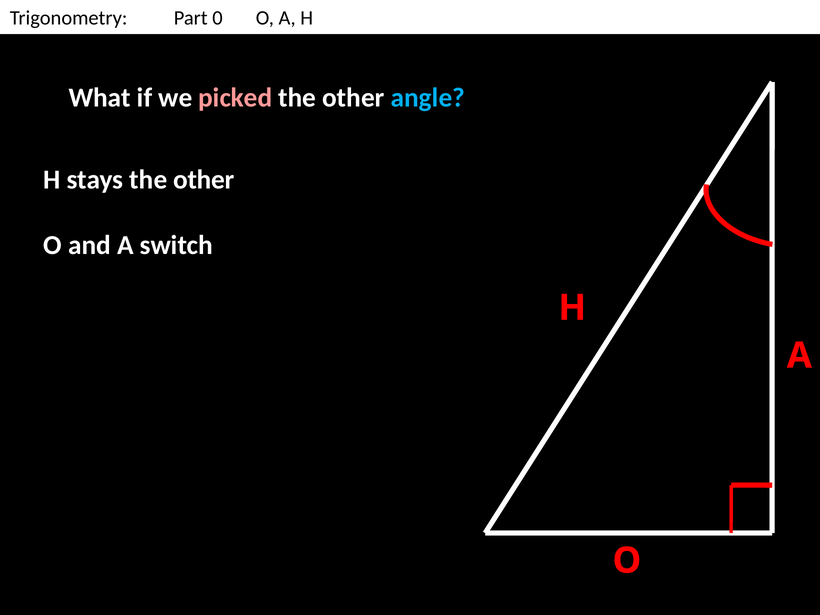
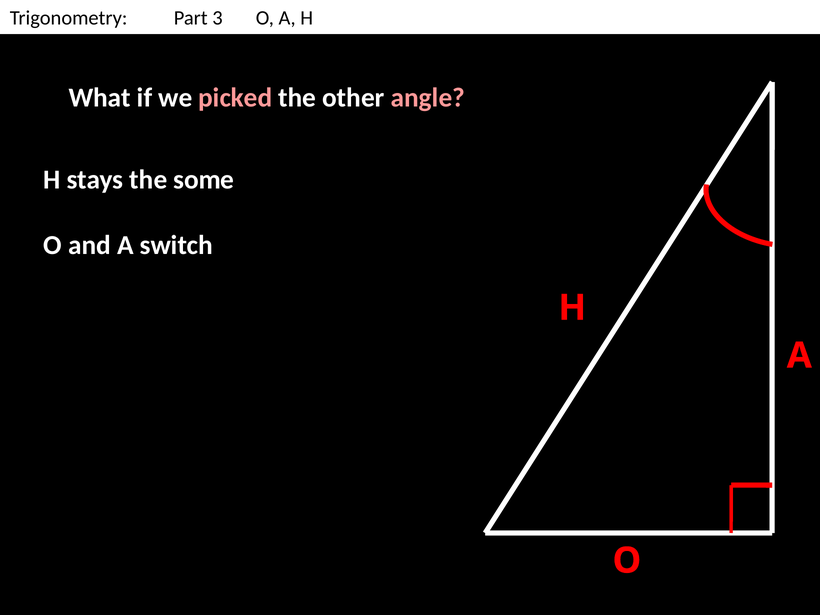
0: 0 -> 3 (217, 18)
angle colour: light blue -> pink (428, 97)
stays the other: other -> some (204, 179)
